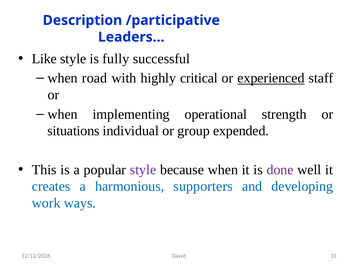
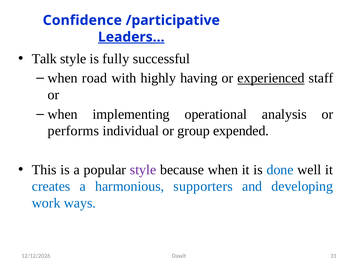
Description: Description -> Confidence (82, 20)
Leaders… underline: none -> present (131, 37)
Like: Like -> Talk (44, 59)
critical: critical -> having (199, 78)
strength: strength -> analysis (284, 114)
situations: situations -> performs (73, 131)
done colour: purple -> blue (280, 170)
